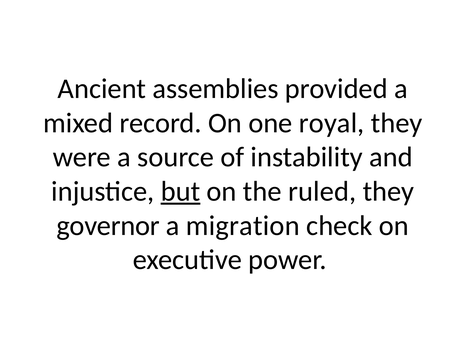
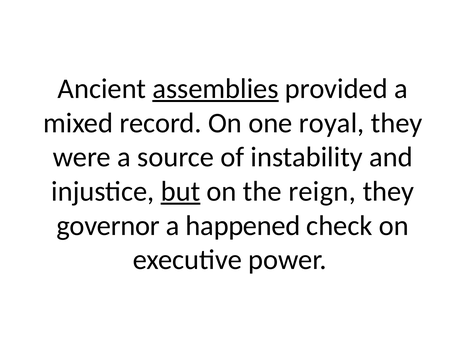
assemblies underline: none -> present (216, 89)
ruled: ruled -> reign (322, 191)
migration: migration -> happened (243, 225)
